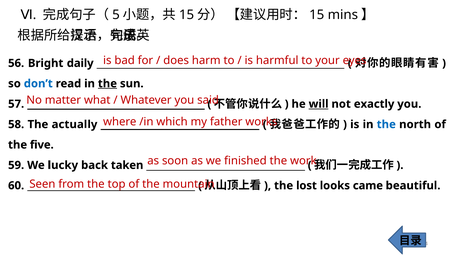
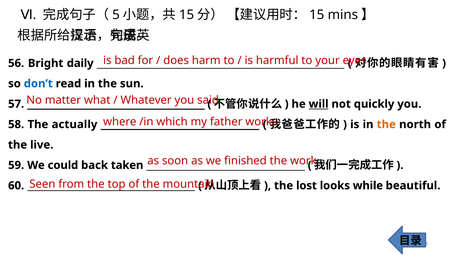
the underline: present -> none (107, 84)
exactly: exactly -> quickly (374, 104)
the colour: blue -> orange (386, 125)
five: five -> live (42, 145)
lucky: lucky -> could (63, 165)
came: came -> while (368, 186)
